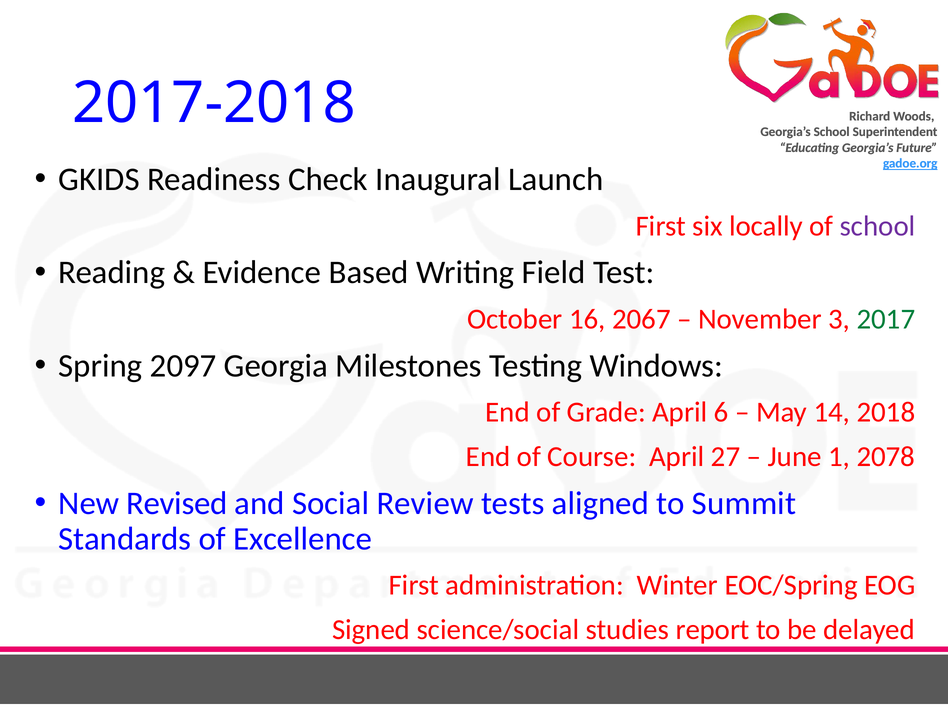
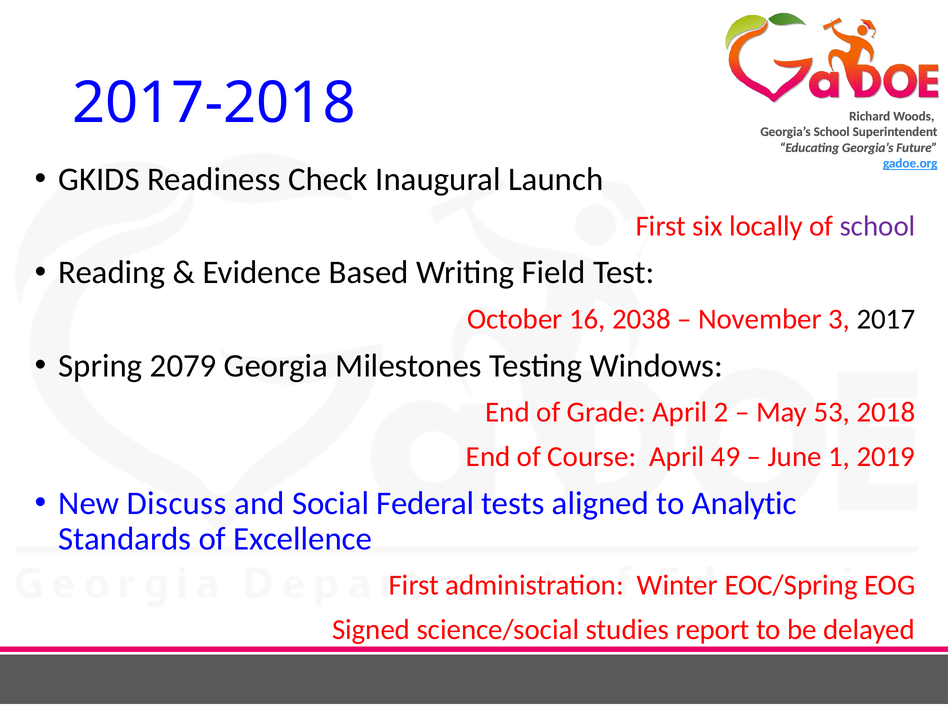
2067: 2067 -> 2038 (641, 319)
2017 colour: green -> black (886, 319)
2097: 2097 -> 2079 (183, 366)
6: 6 -> 2 (721, 412)
14: 14 -> 53 (832, 412)
27: 27 -> 49 (726, 457)
2078: 2078 -> 2019 (886, 457)
Revised: Revised -> Discuss (177, 503)
Review: Review -> Federal (425, 503)
Summit: Summit -> Analytic (744, 503)
